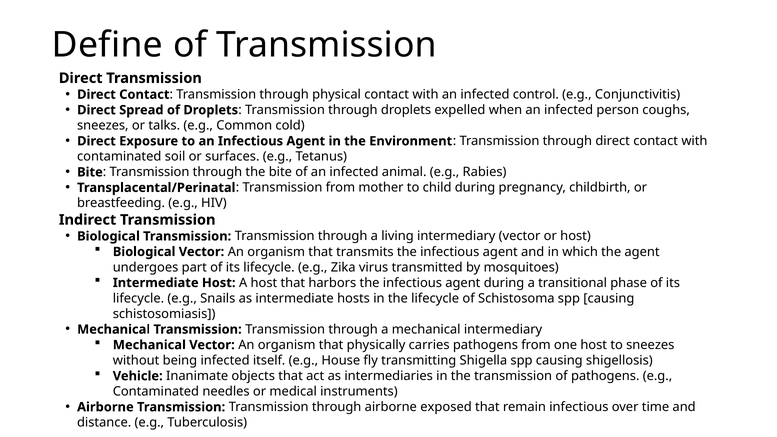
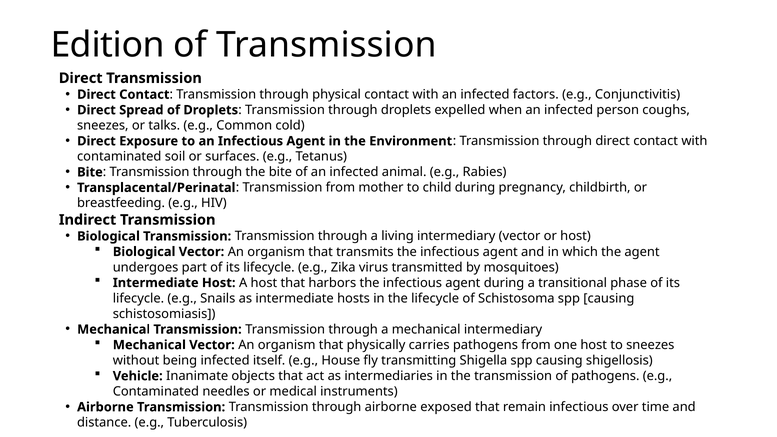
Define: Define -> Edition (108, 45)
control: control -> factors (536, 95)
